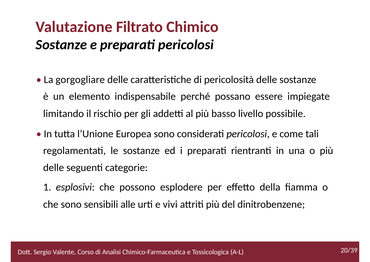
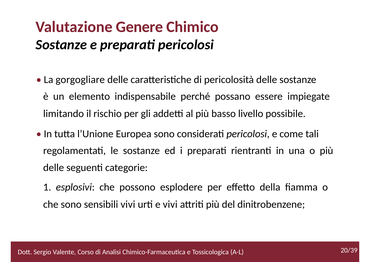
Filtrato: Filtrato -> Genere (139, 27)
sensibili alle: alle -> vivi (128, 204)
